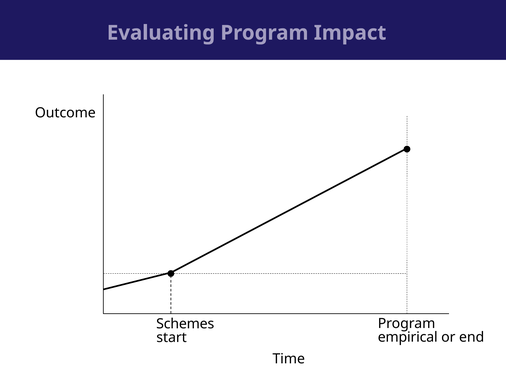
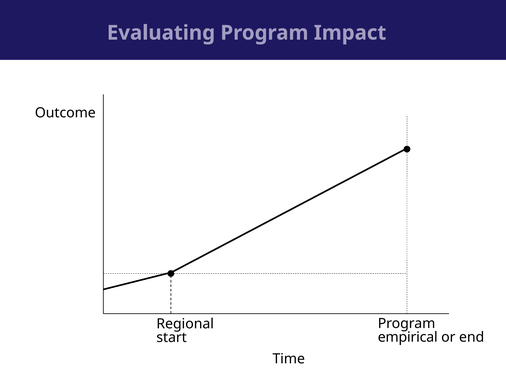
Schemes: Schemes -> Regional (185, 324)
